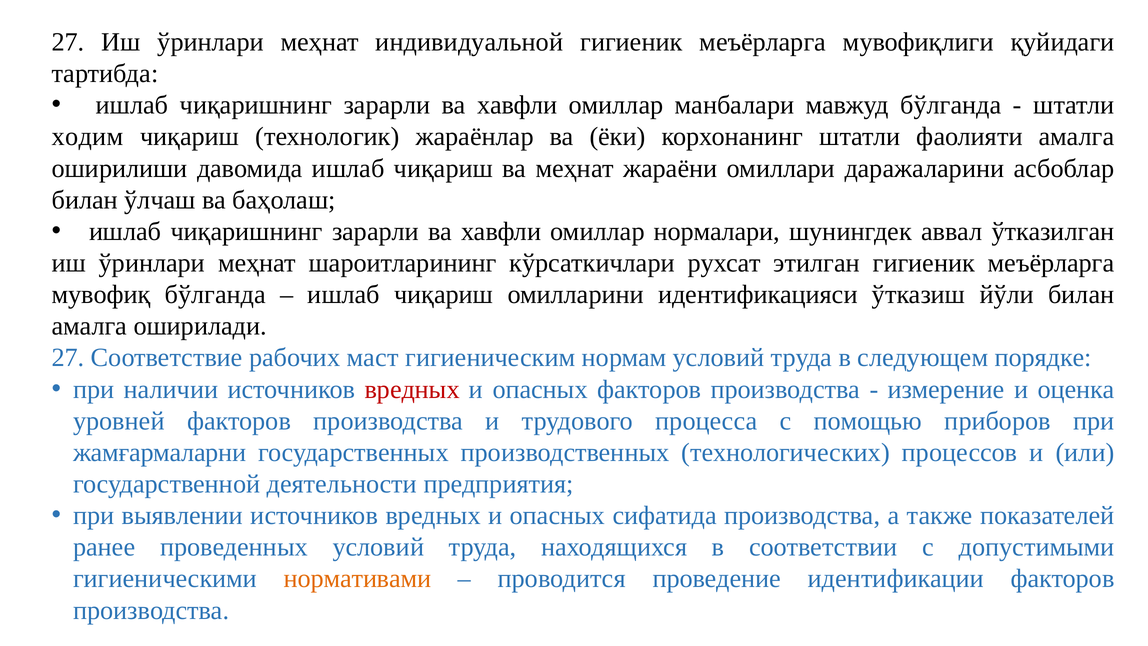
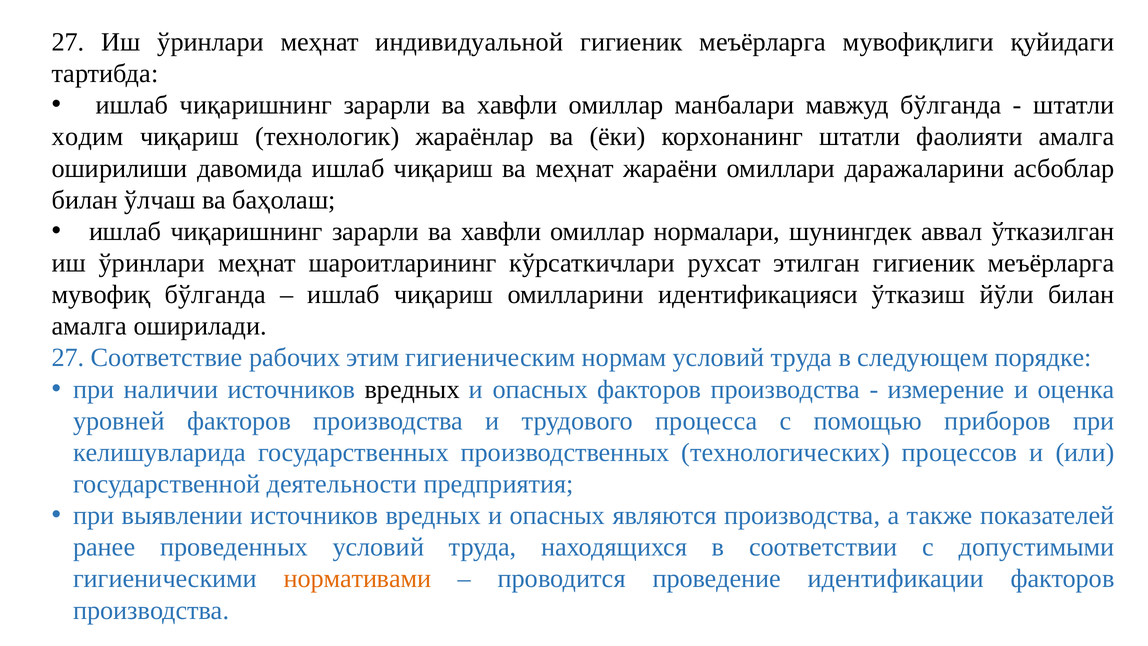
маст: маст -> этим (373, 358)
вредных colour: red -> black (412, 389)
жамғармаларни: жамғармаларни -> келишувларида (160, 452)
сифатида: сифатида -> являются (665, 515)
